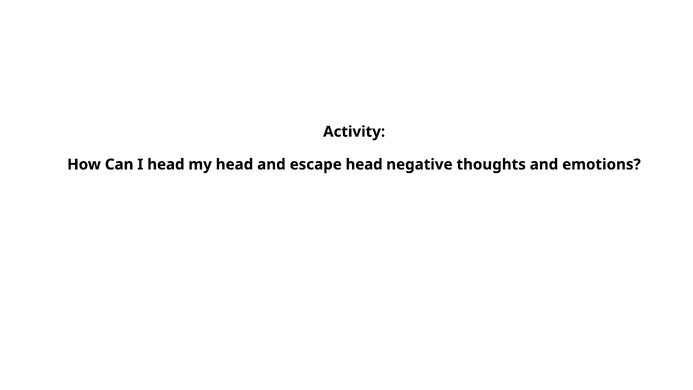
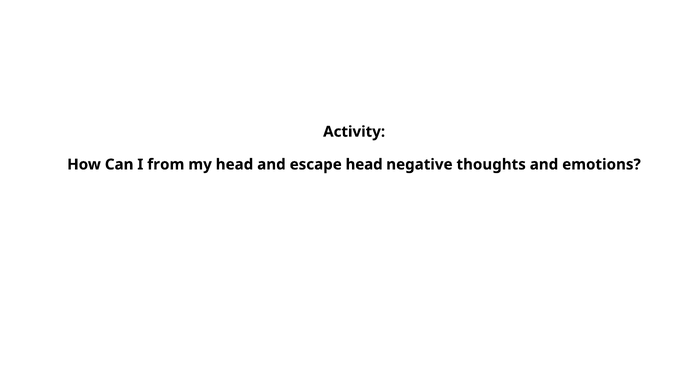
I head: head -> from (166, 164)
